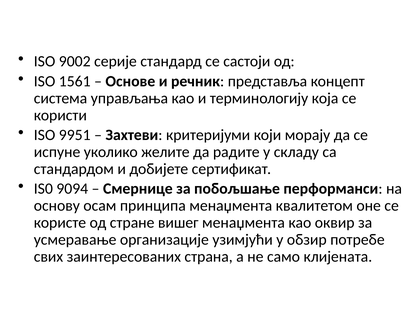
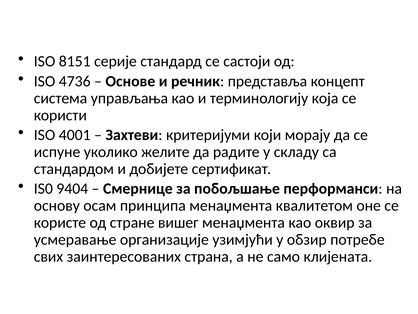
9002: 9002 -> 8151 (75, 61)
1561: 1561 -> 4736 (75, 81)
9951: 9951 -> 4001 (75, 135)
9094: 9094 -> 9404 (72, 189)
